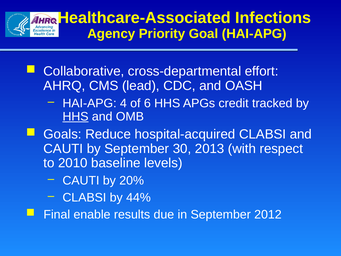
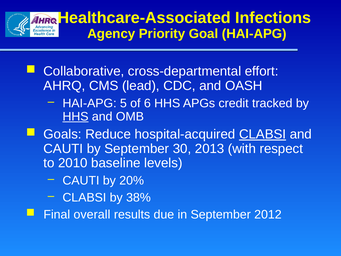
4: 4 -> 5 (123, 103)
CLABSI underline: none -> present (263, 134)
44%: 44% -> 38% (138, 197)
enable: enable -> overall (92, 214)
